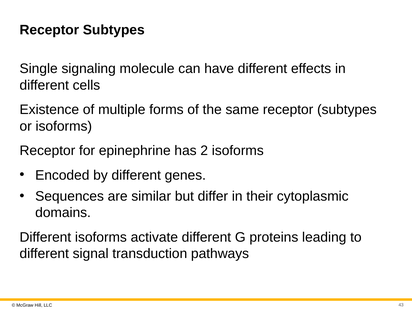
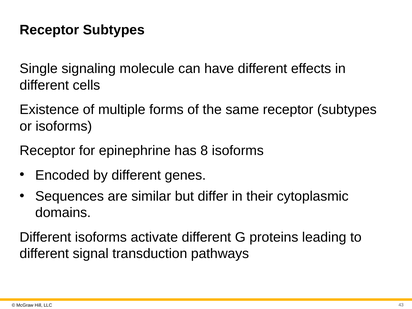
2: 2 -> 8 (204, 151)
